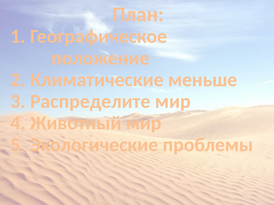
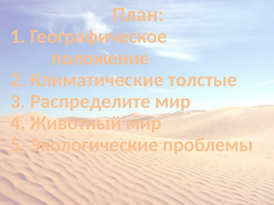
меньше: меньше -> толстые (203, 80)
